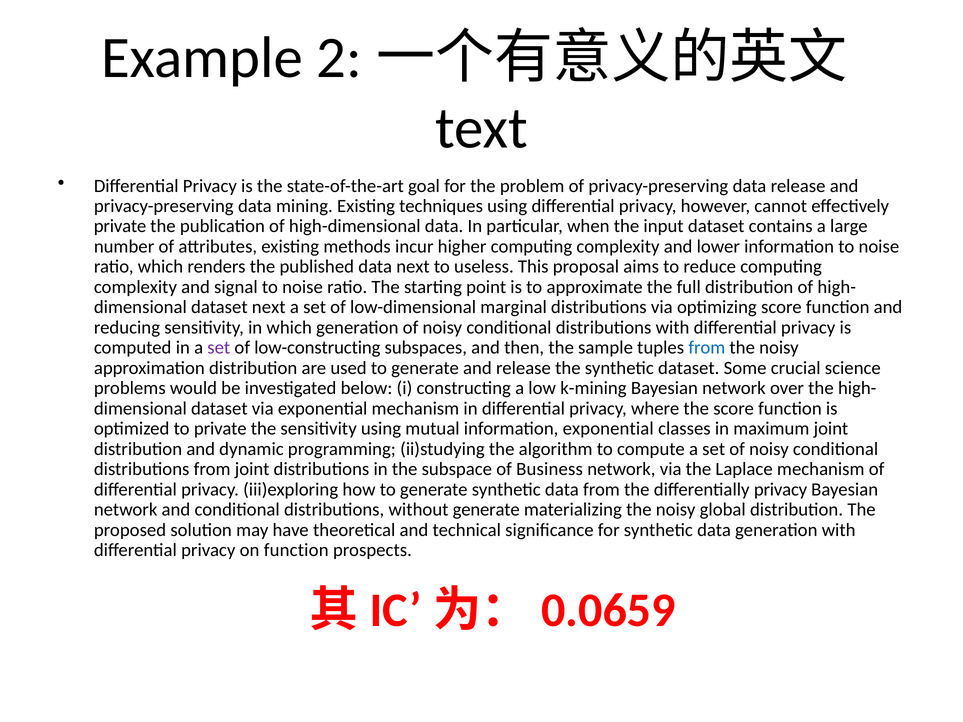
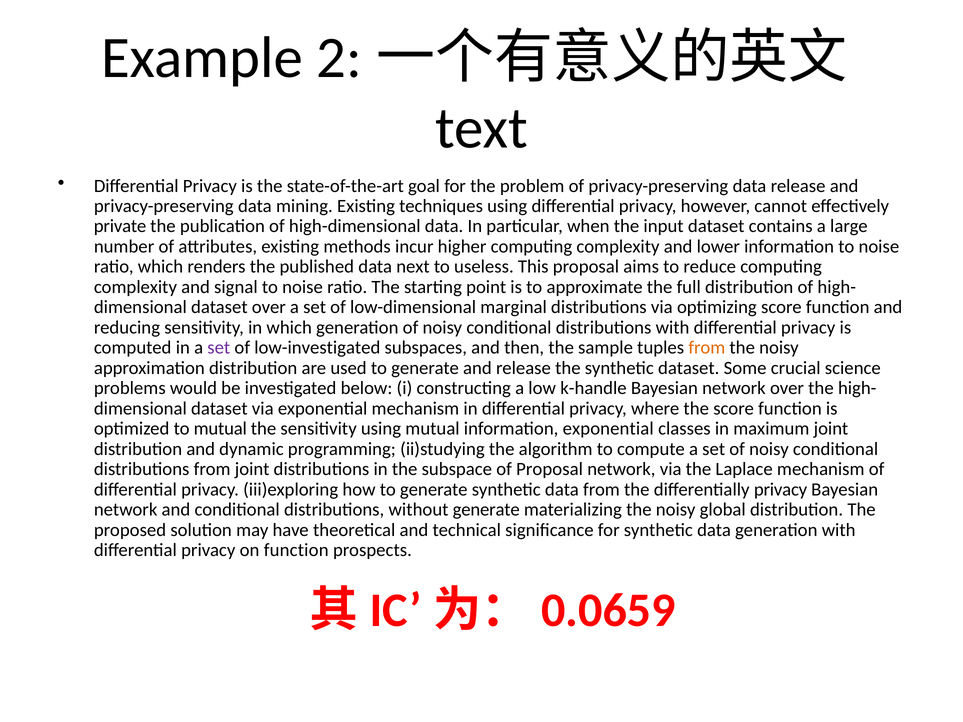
dataset next: next -> over (269, 307)
low-constructing: low-constructing -> low-investigated (317, 348)
from colour: blue -> orange (707, 348)
k-mining: k-mining -> k-handle (593, 388)
to private: private -> mutual (220, 429)
of Business: Business -> Proposal (550, 469)
